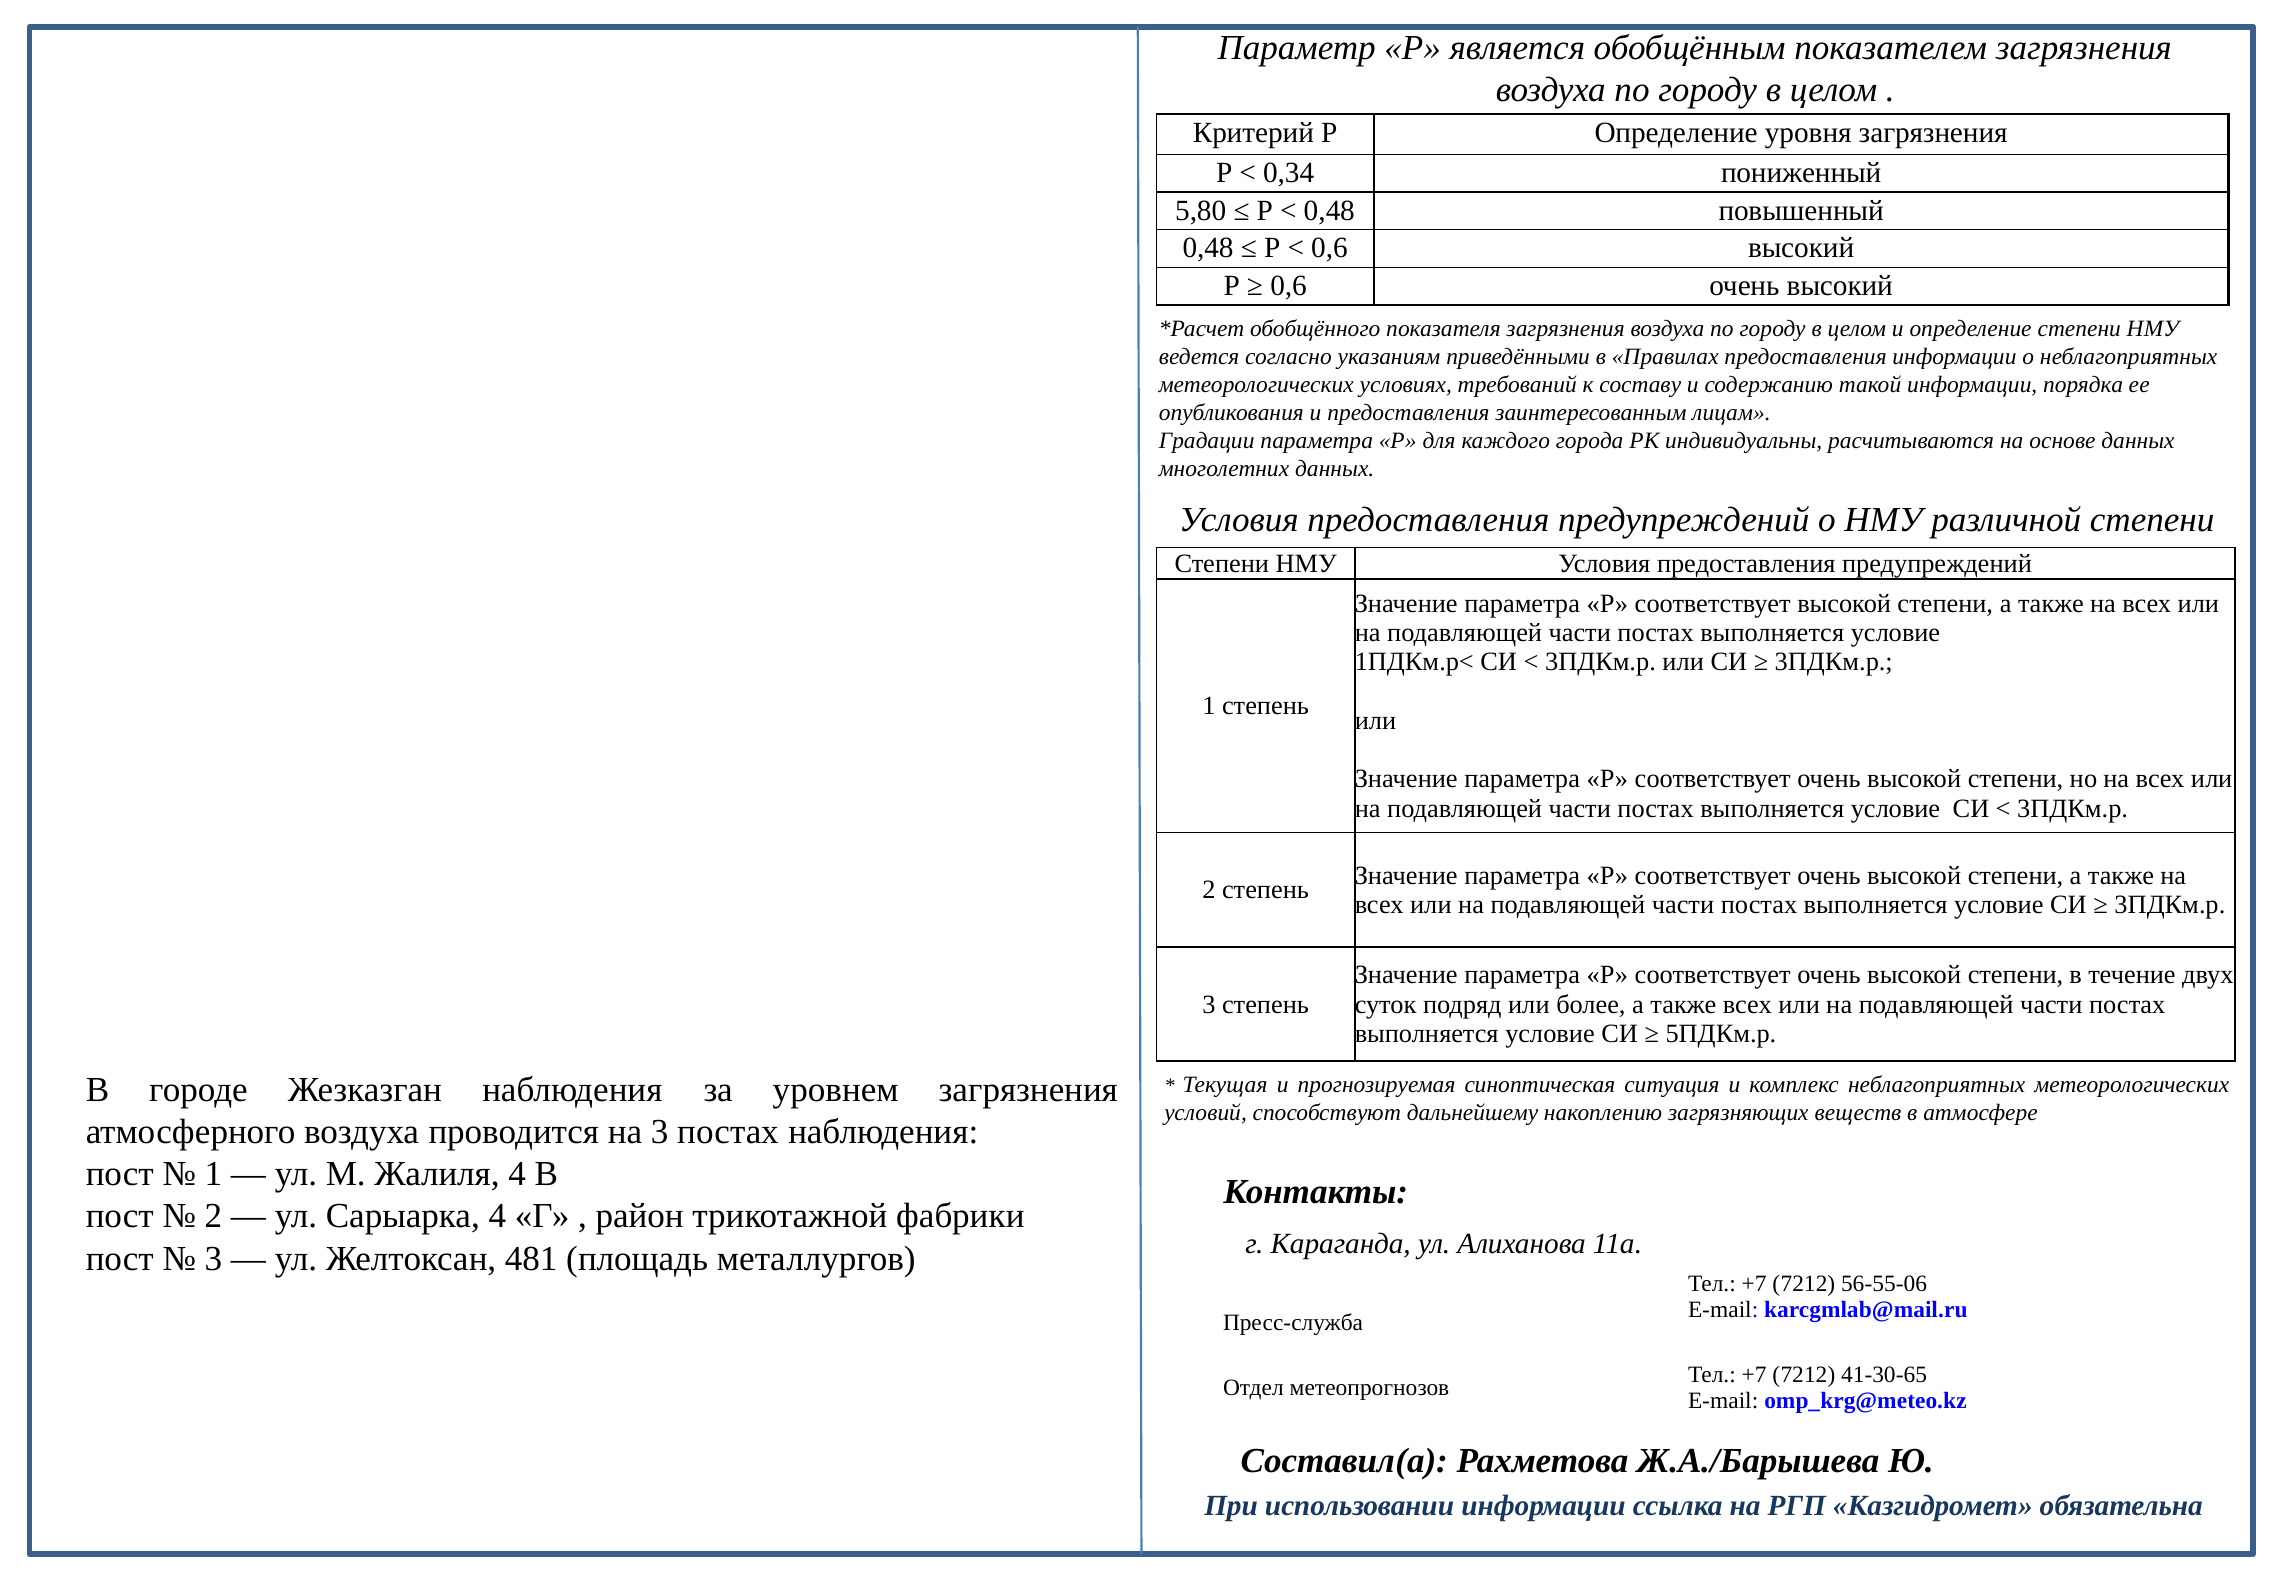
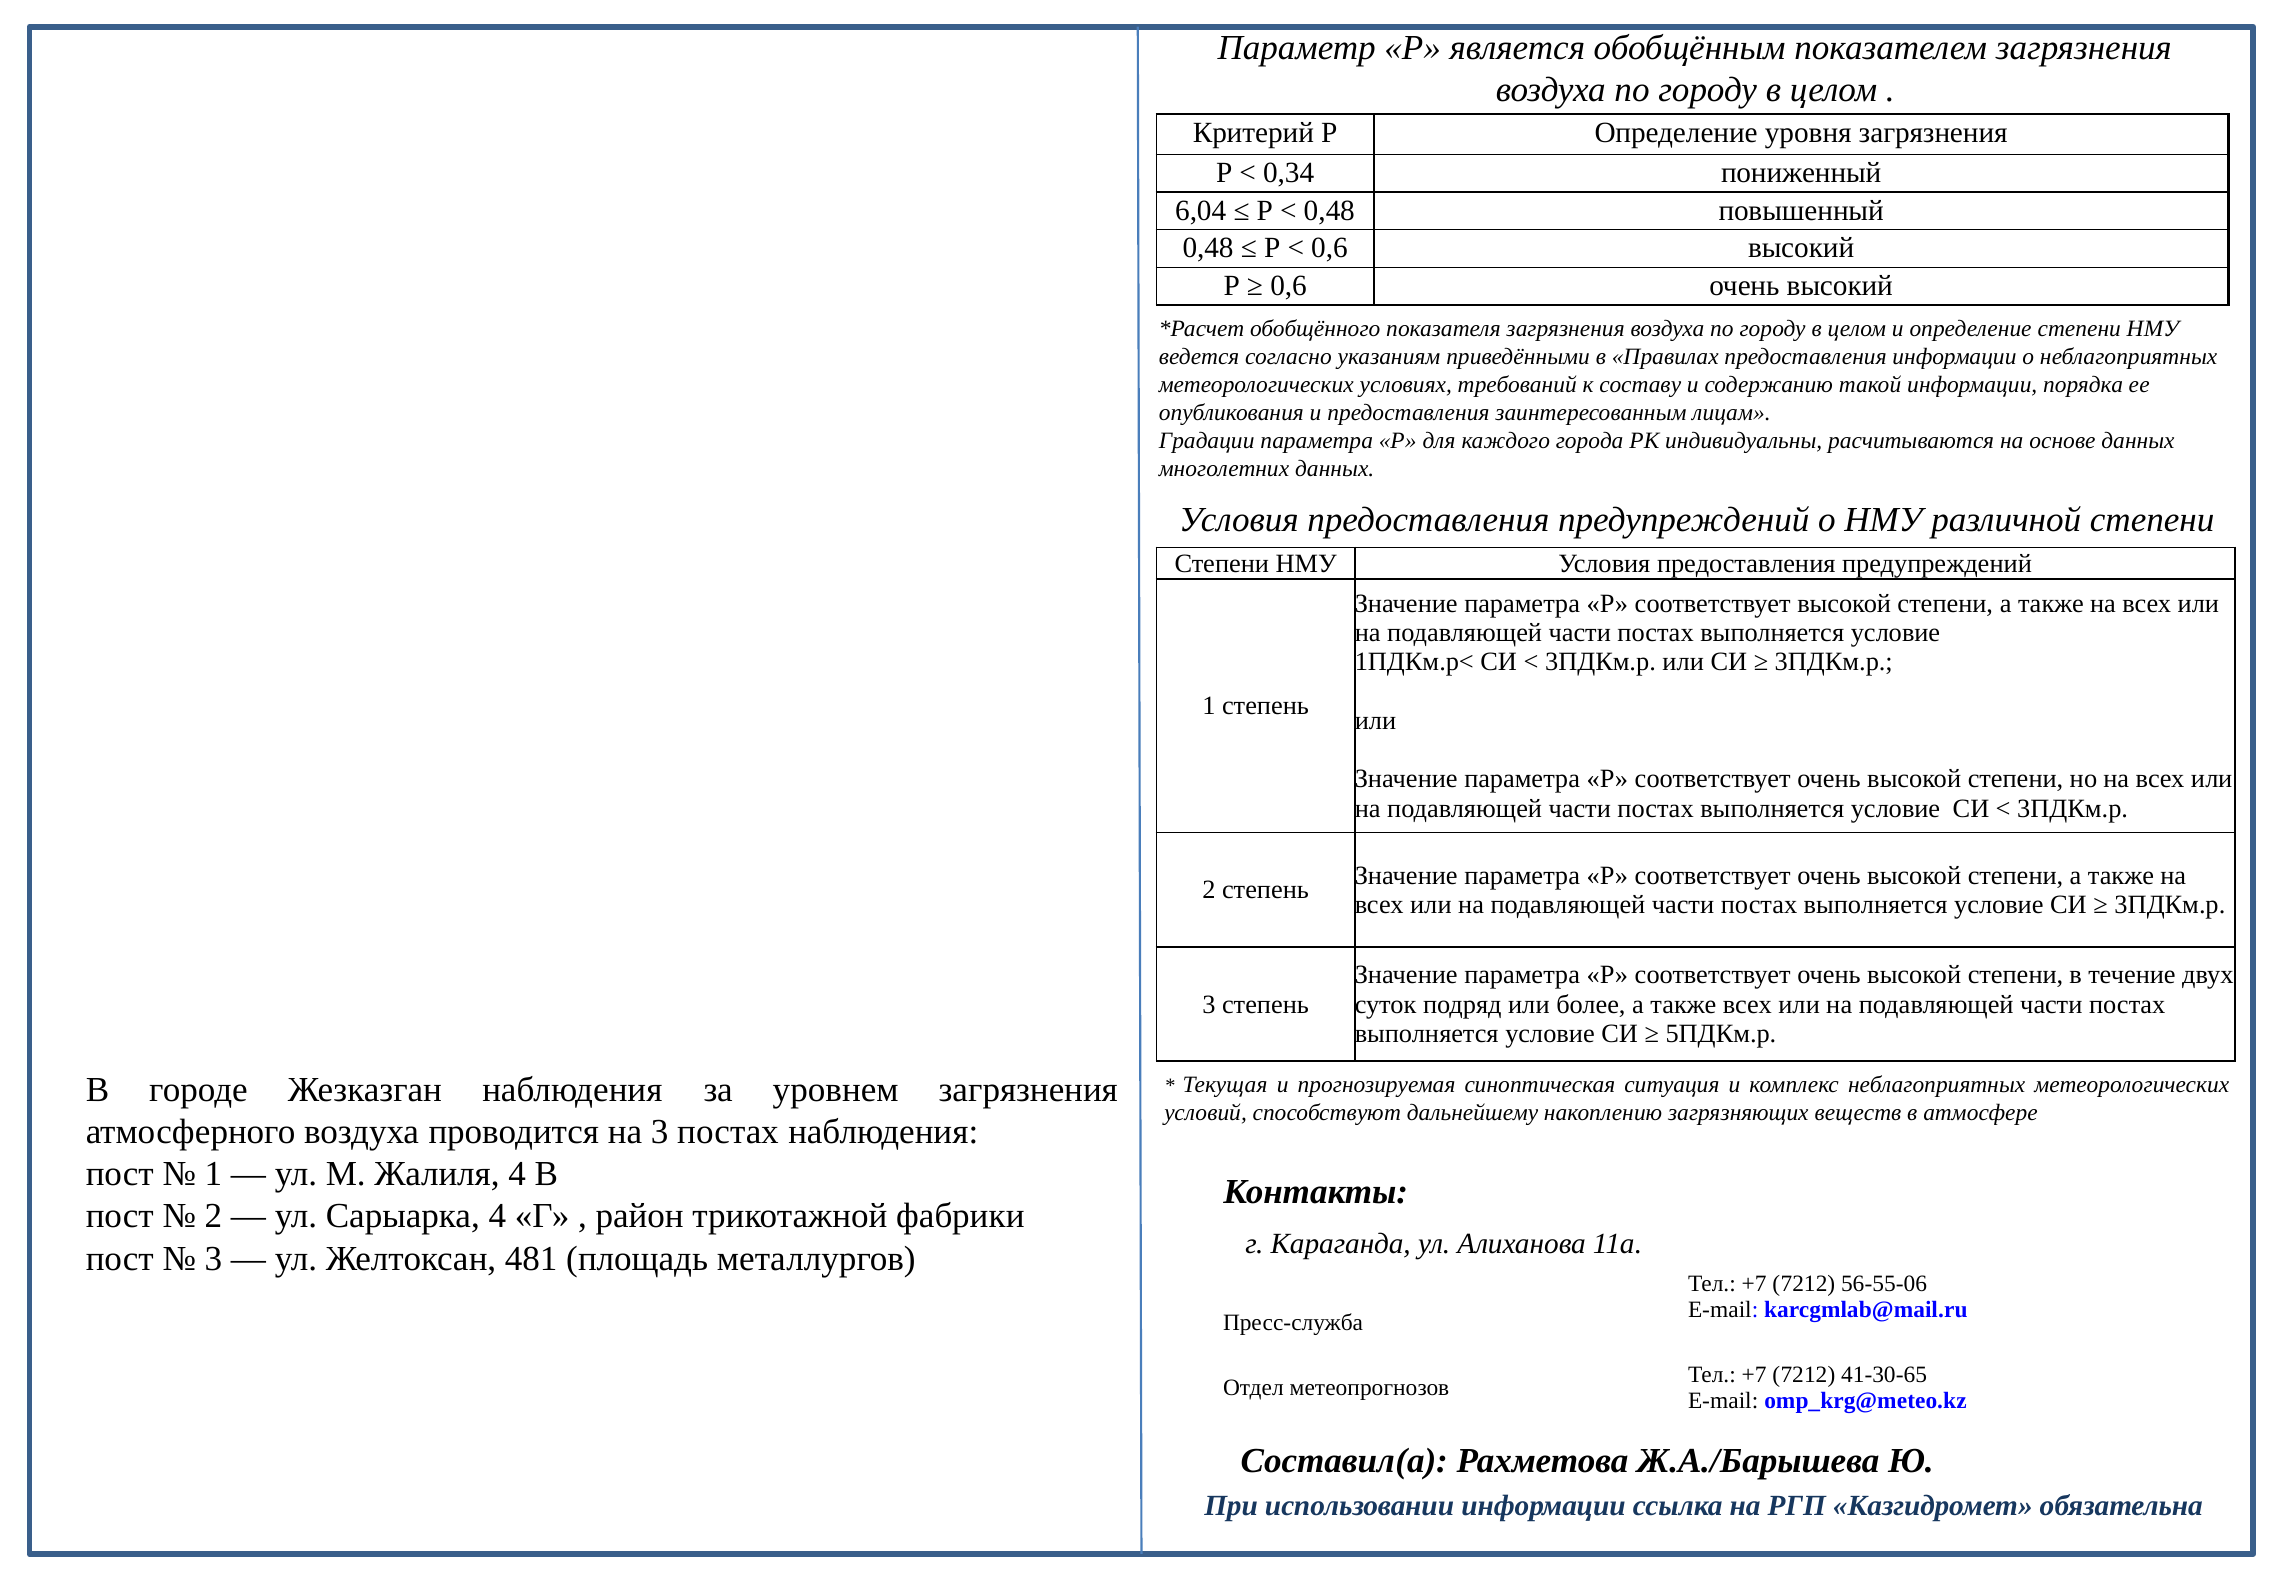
5,80: 5,80 -> 6,04 (1201, 210)
